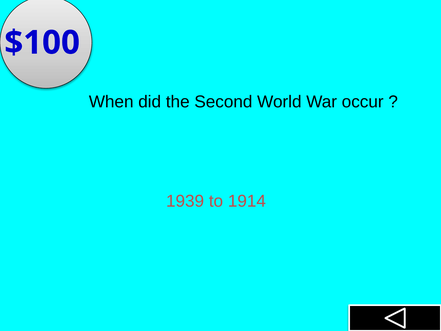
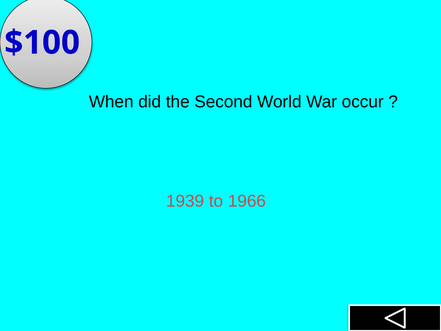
1914: 1914 -> 1966 (247, 201)
